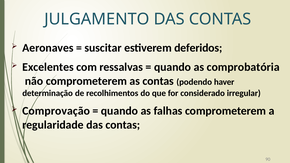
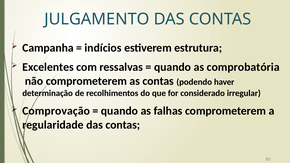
Aeronaves: Aeronaves -> Campanha (48, 48)
suscitar: suscitar -> indícios (103, 48)
deferidos: deferidos -> estrutura (198, 48)
